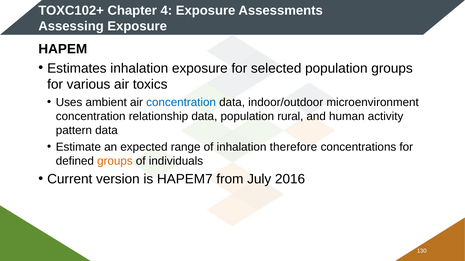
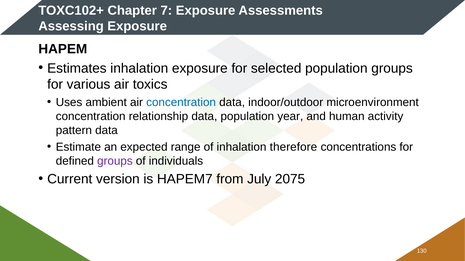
4: 4 -> 7 (166, 10)
rural: rural -> year (290, 117)
groups colour: orange -> purple (115, 161)
2016: 2016 -> 2075 (290, 179)
